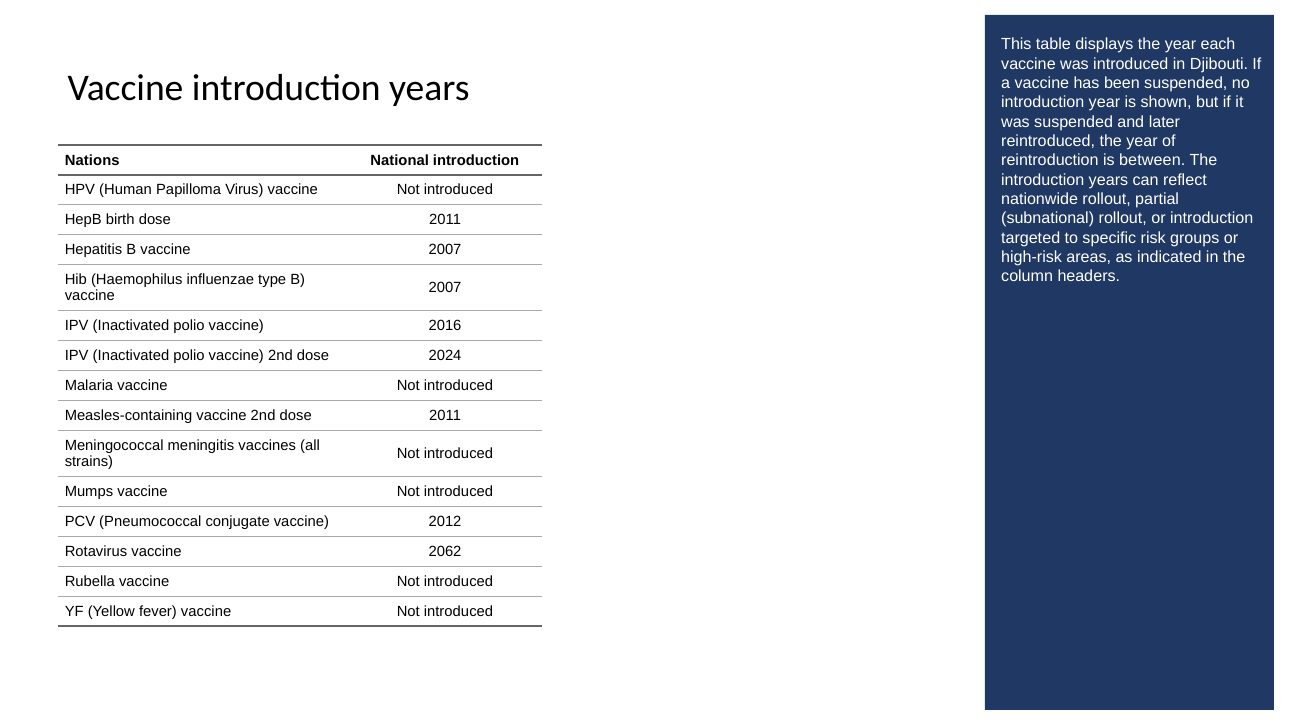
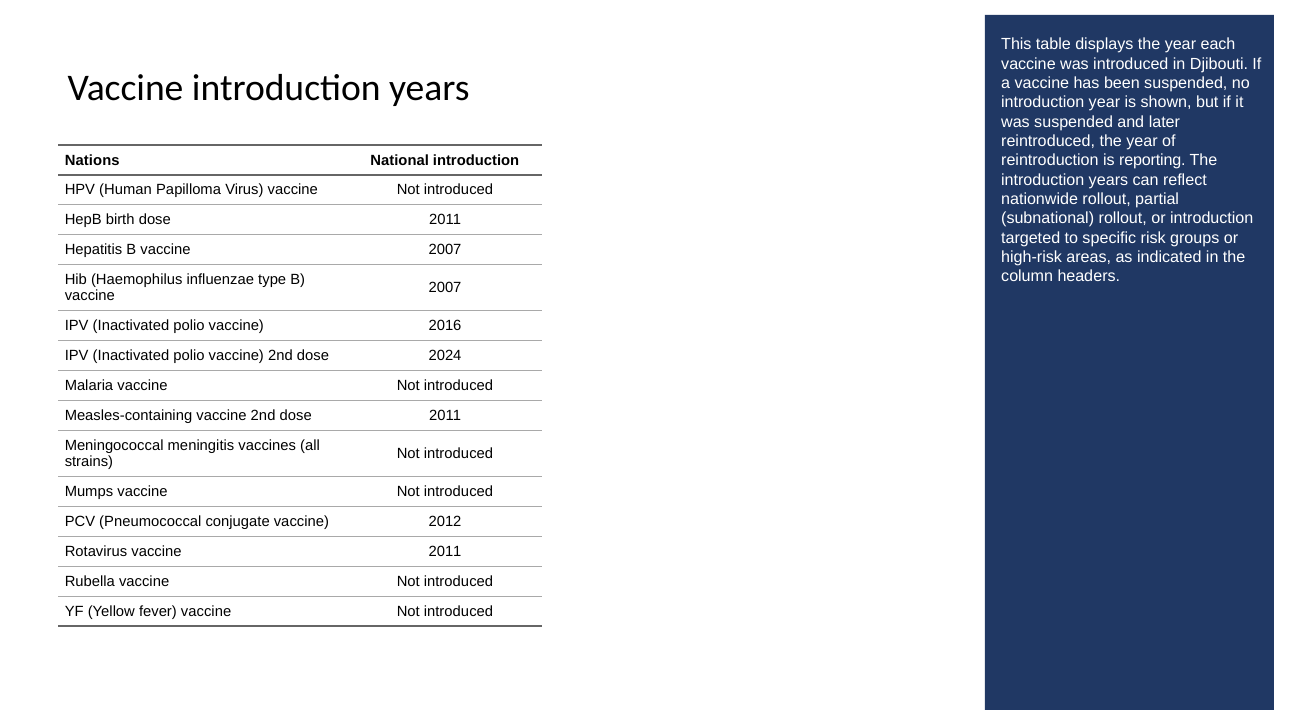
between: between -> reporting (1152, 161)
vaccine 2062: 2062 -> 2011 (445, 552)
